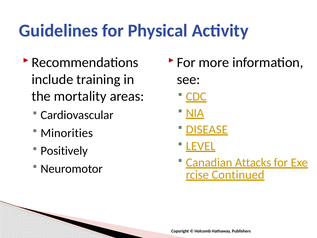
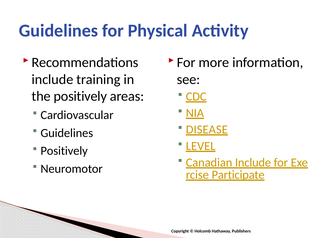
the mortality: mortality -> positively (80, 96)
Minorities: Minorities -> Guidelines (67, 133)
Canadian Attacks: Attacks -> Include (253, 162)
Continued: Continued -> Participate (238, 175)
